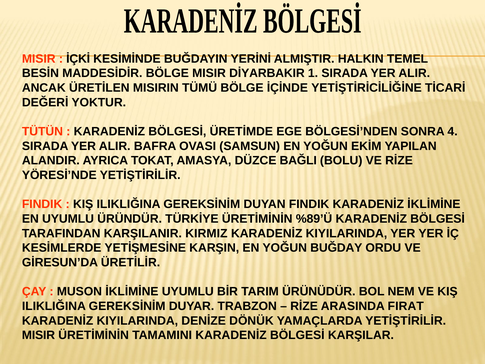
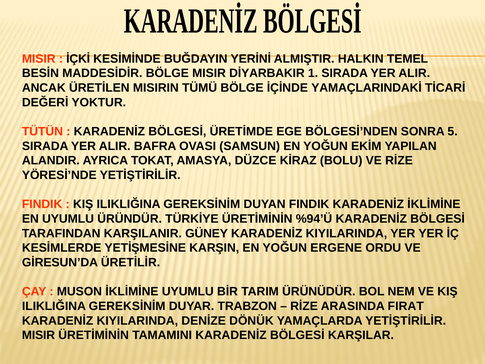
YETİŞTİRİCİLİĞİNE: YETİŞTİRİCİLİĞİNE -> YAMAÇLARINDAKİ (367, 88)
4: 4 -> 5 (453, 131)
BAĞLI: BAĞLI -> KİRAZ (298, 160)
%89’Ü: %89’Ü -> %94’Ü (314, 219)
KIRMIZ: KIRMIZ -> GÜNEY (207, 233)
BUĞDAY: BUĞDAY -> ERGENE (336, 248)
